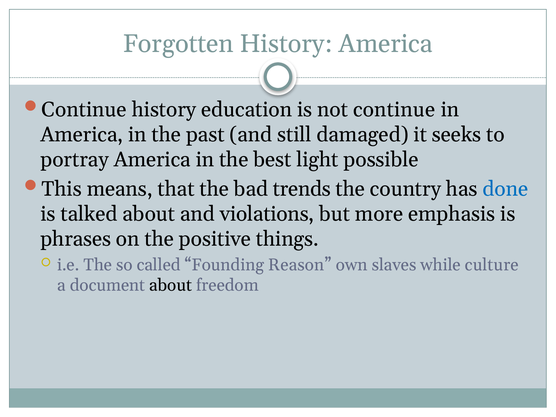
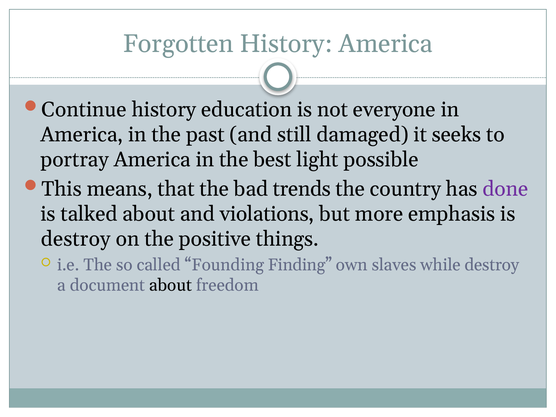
not continue: continue -> everyone (394, 110)
done colour: blue -> purple (505, 189)
phrases: phrases -> destroy (76, 239)
Reason: Reason -> Finding (300, 265)
while culture: culture -> destroy (492, 265)
